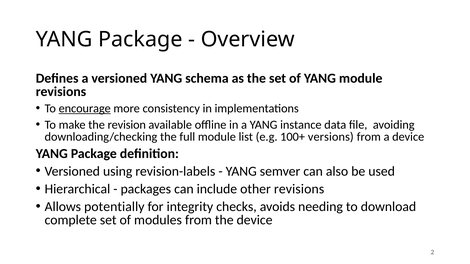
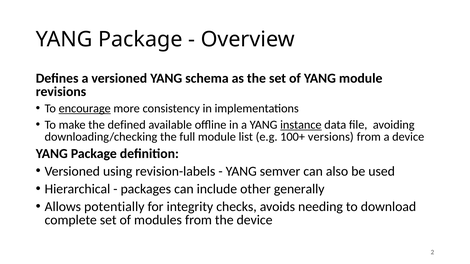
revision: revision -> defined (127, 125)
instance underline: none -> present (301, 125)
other revisions: revisions -> generally (299, 189)
